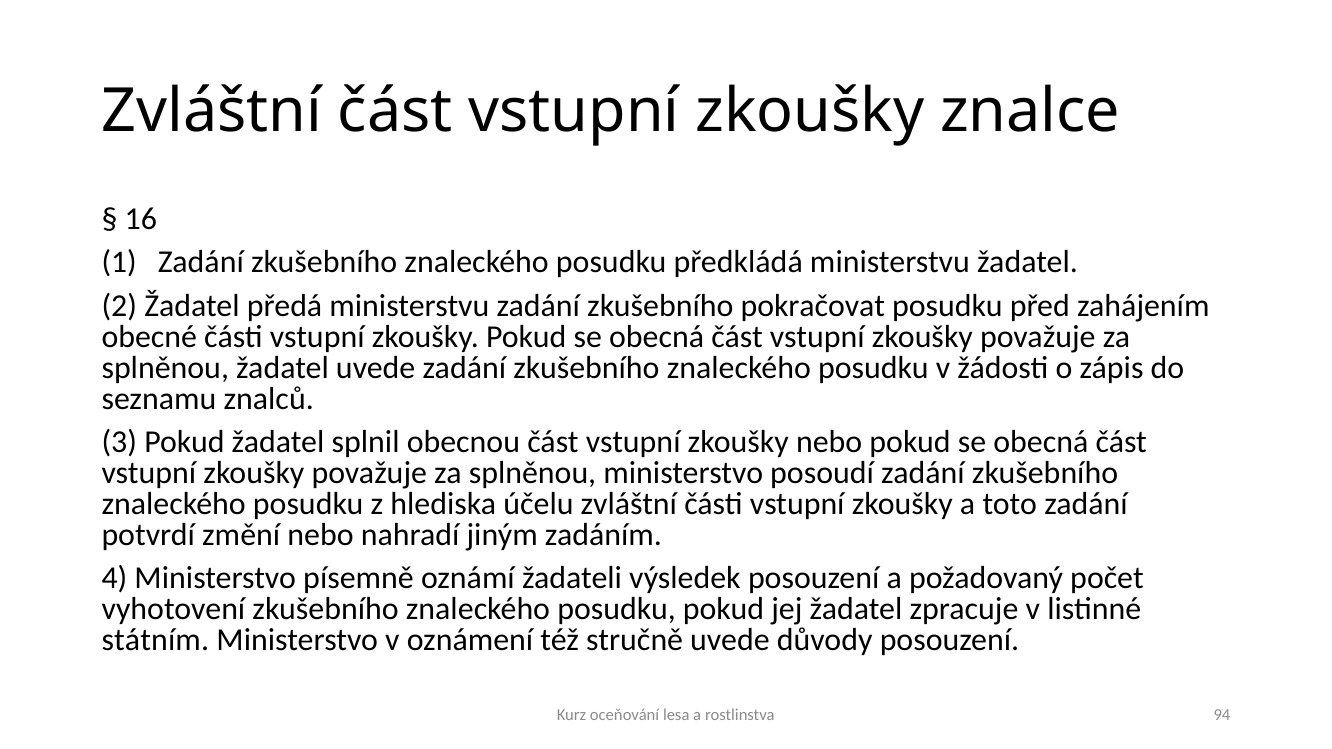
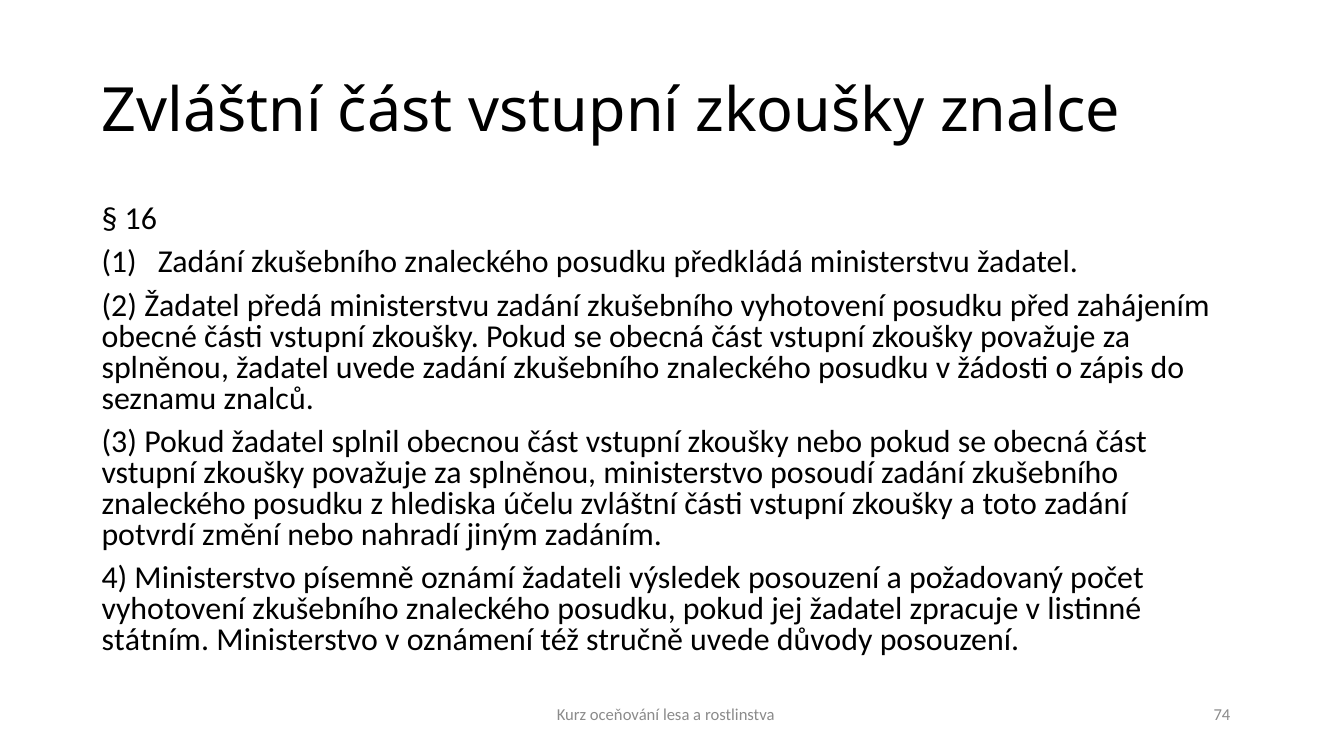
zkušebního pokračovat: pokračovat -> vyhotovení (813, 306)
94: 94 -> 74 (1222, 715)
